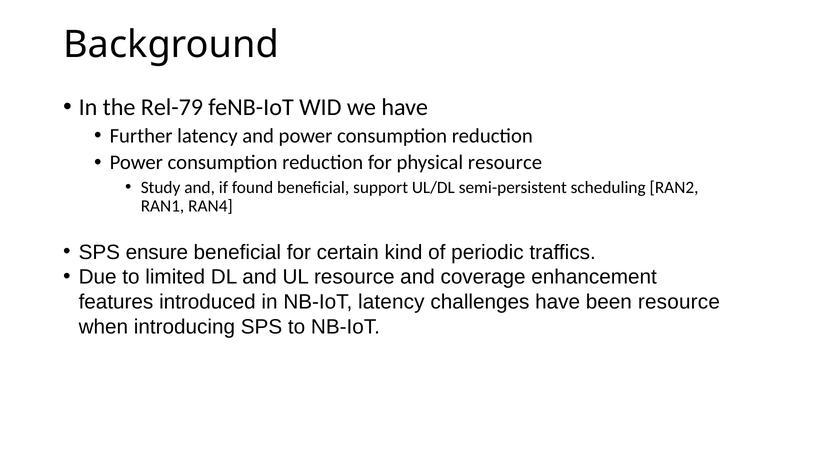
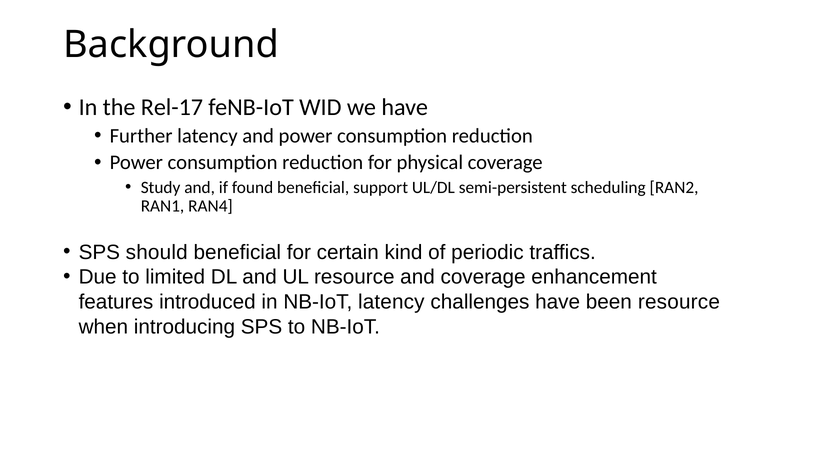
Rel-79: Rel-79 -> Rel-17 (172, 107)
physical resource: resource -> coverage (505, 162)
ensure: ensure -> should (157, 252)
